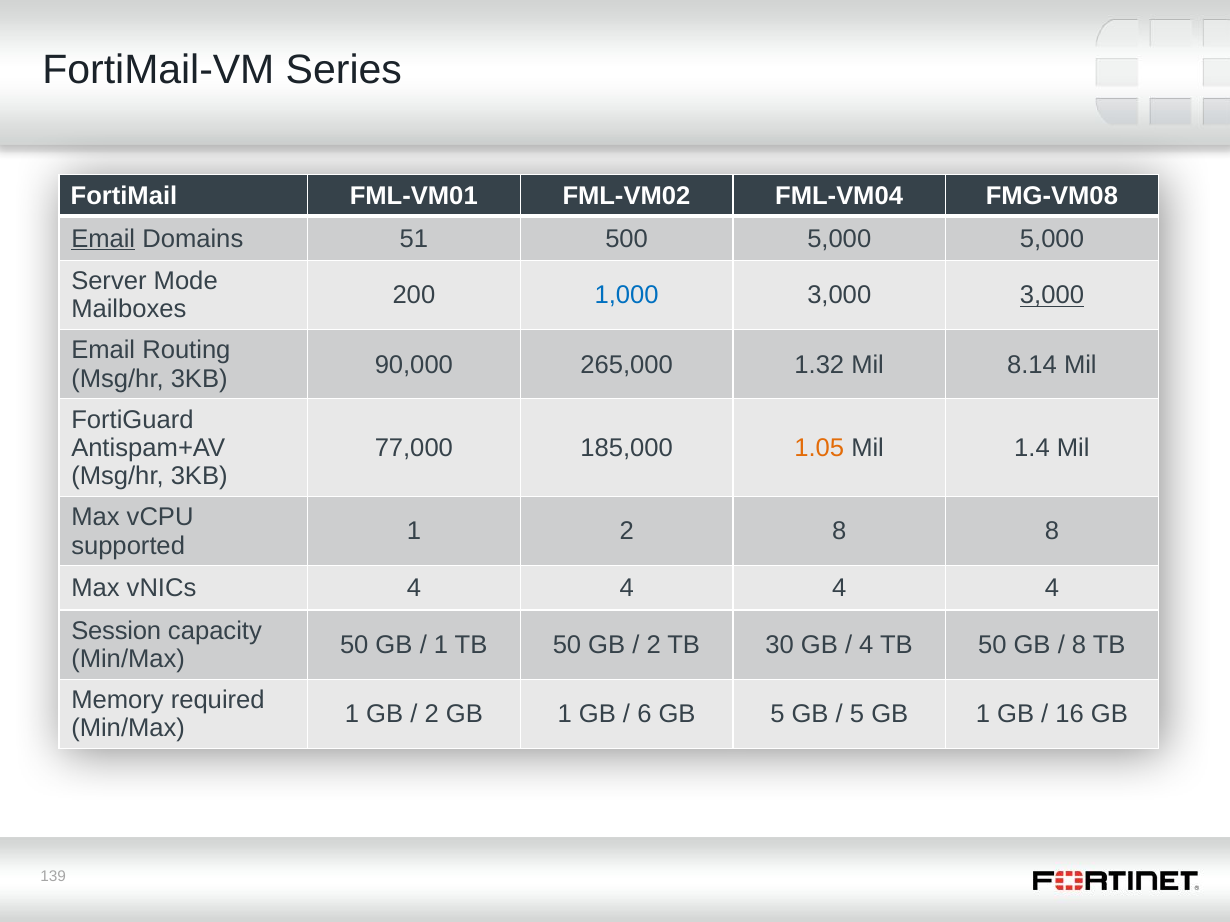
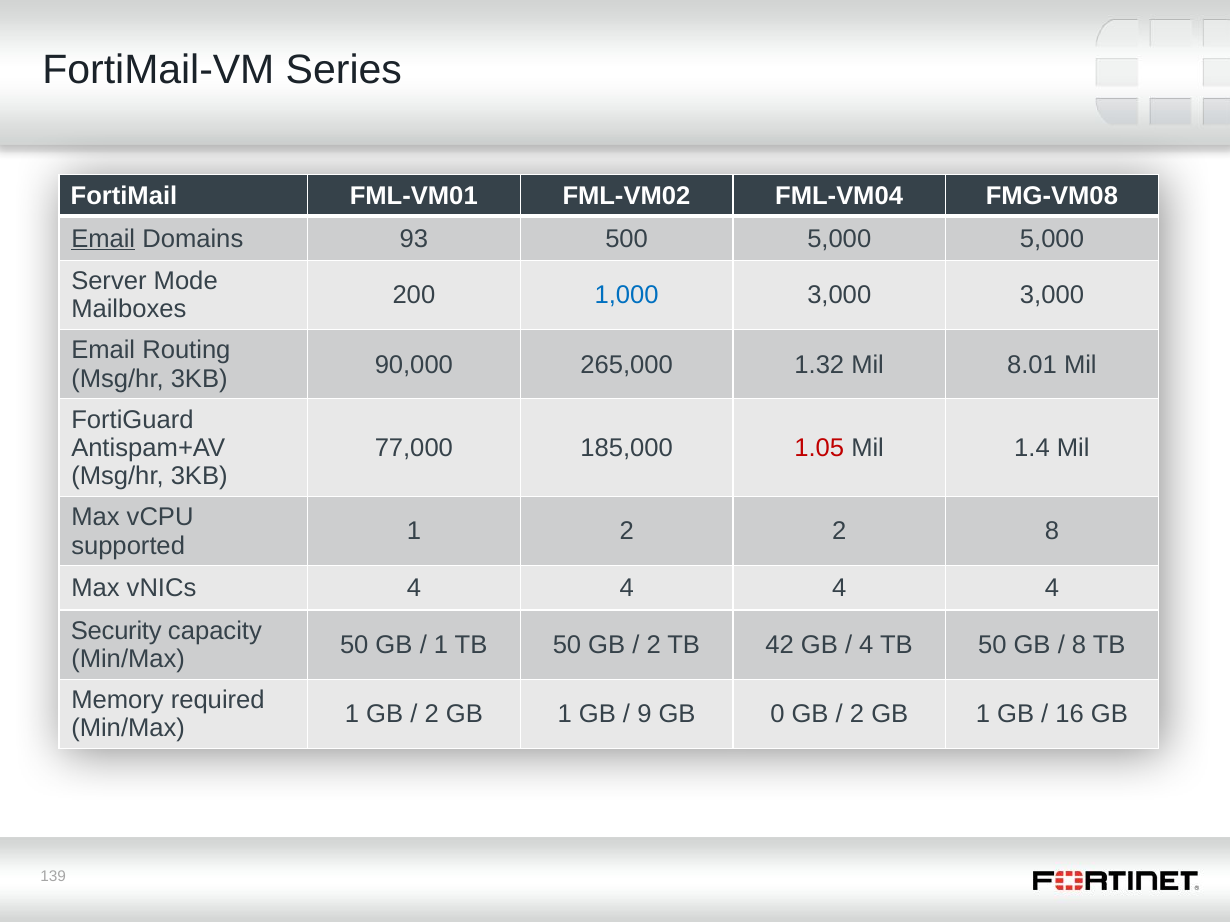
51: 51 -> 93 (414, 239)
3,000 underline: present -> none (1052, 295)
8.14: 8.14 -> 8.01 (1032, 365)
1.05 colour: orange -> red (819, 448)
2 8: 8 -> 2 (839, 532)
Session: Session -> Security (116, 631)
30: 30 -> 42 (780, 645)
6: 6 -> 9 (644, 715)
GB 5: 5 -> 0 (777, 715)
5: 5 -> 2 (857, 715)
